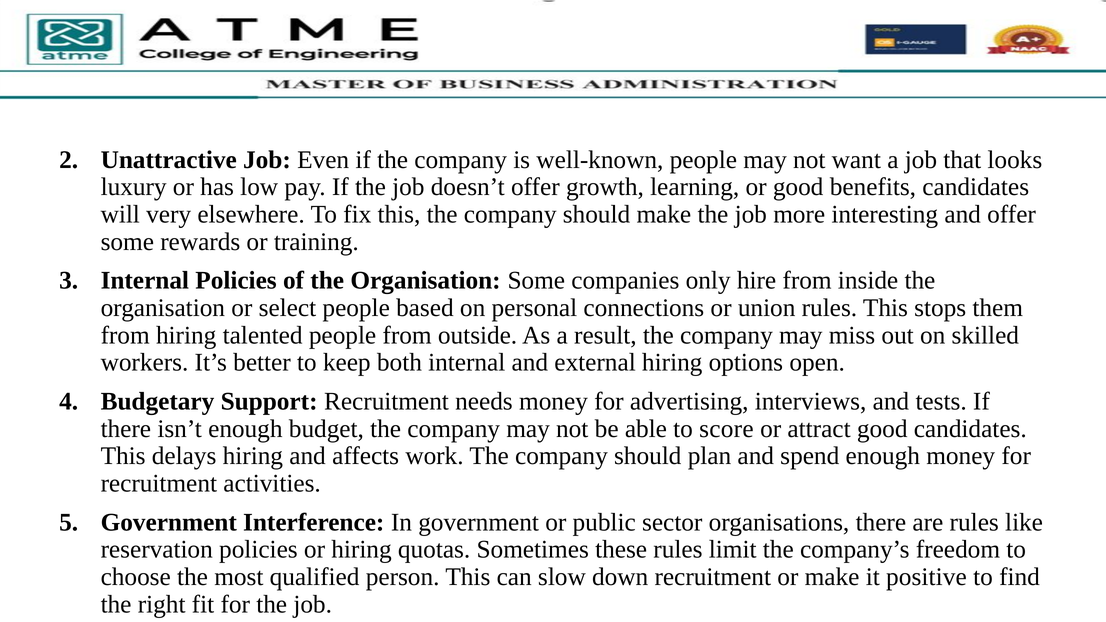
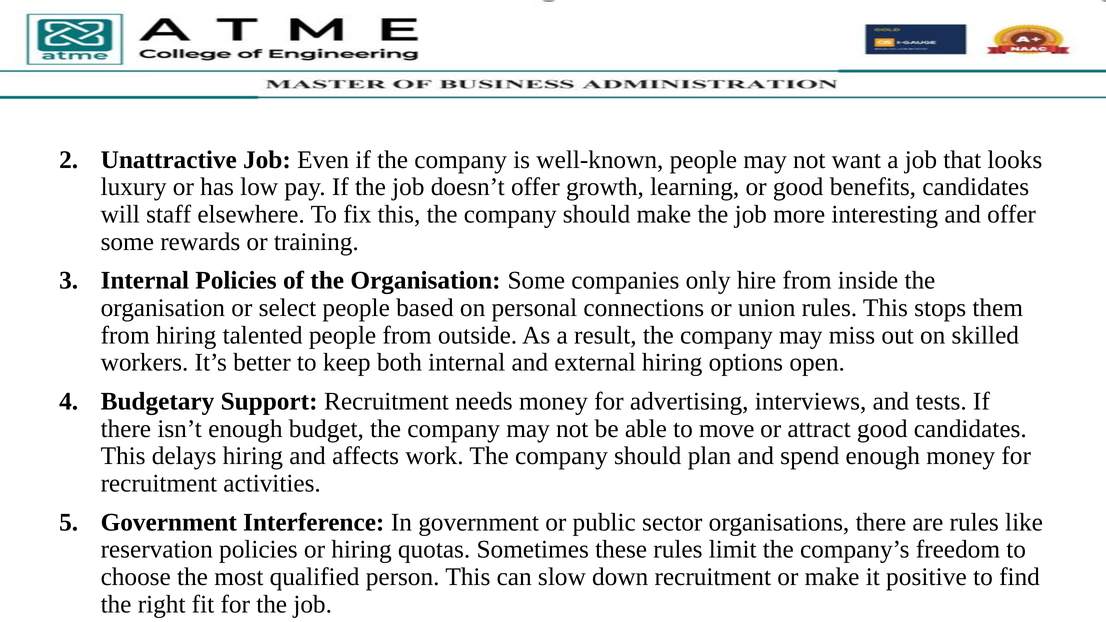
very: very -> staff (169, 214)
score: score -> move (727, 429)
